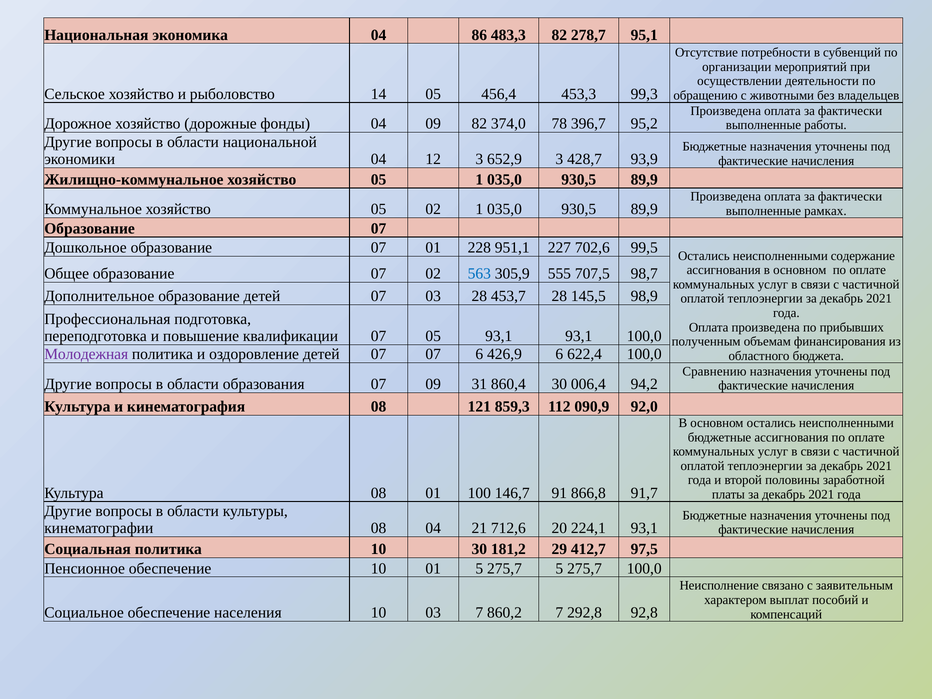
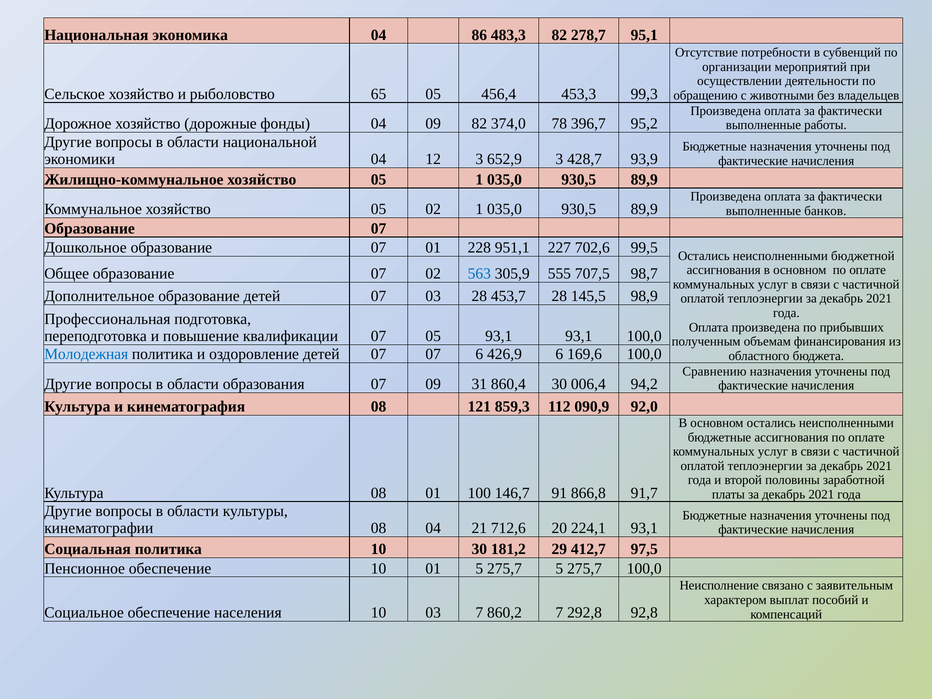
14: 14 -> 65 (379, 94)
рамках: рамках -> банков (825, 211)
содержание: содержание -> бюджетной (863, 256)
Молодежная colour: purple -> blue (86, 354)
622,4: 622,4 -> 169,6 (585, 354)
